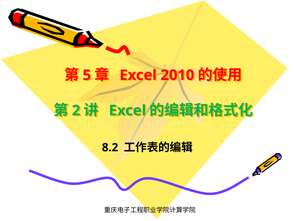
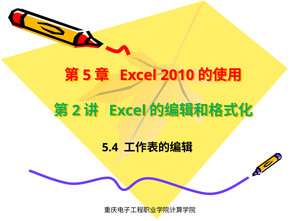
8.2: 8.2 -> 5.4 (110, 148)
